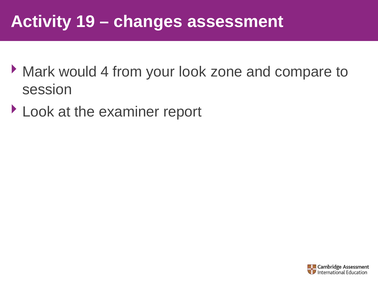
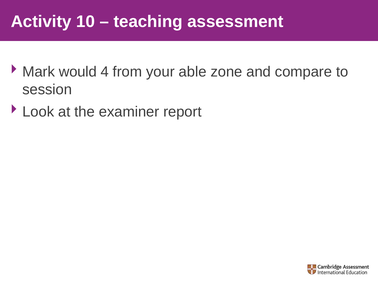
19: 19 -> 10 (86, 22)
changes: changes -> teaching (148, 22)
look: look -> able (193, 72)
